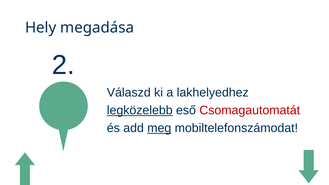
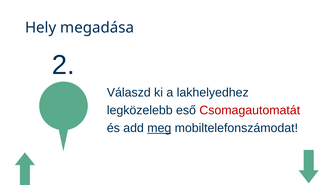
legközelebb underline: present -> none (140, 110)
